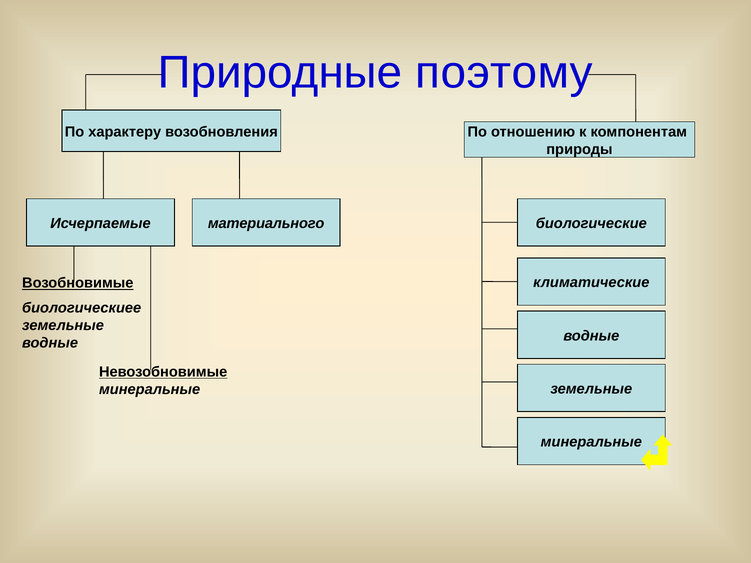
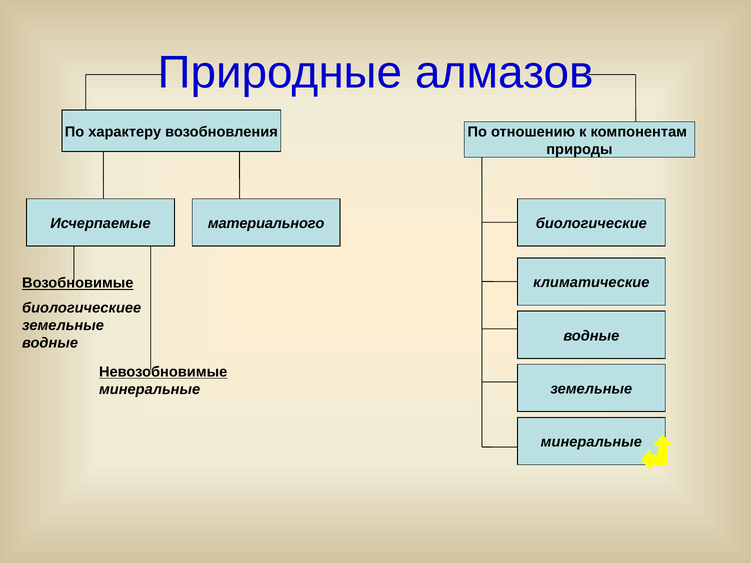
поэтому: поэтому -> алмазов (504, 73)
